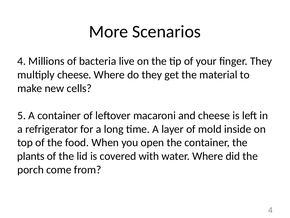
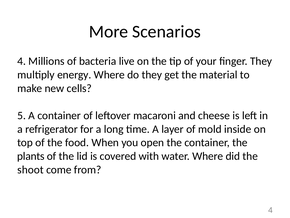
multiply cheese: cheese -> energy (74, 75)
porch: porch -> shoot (30, 169)
